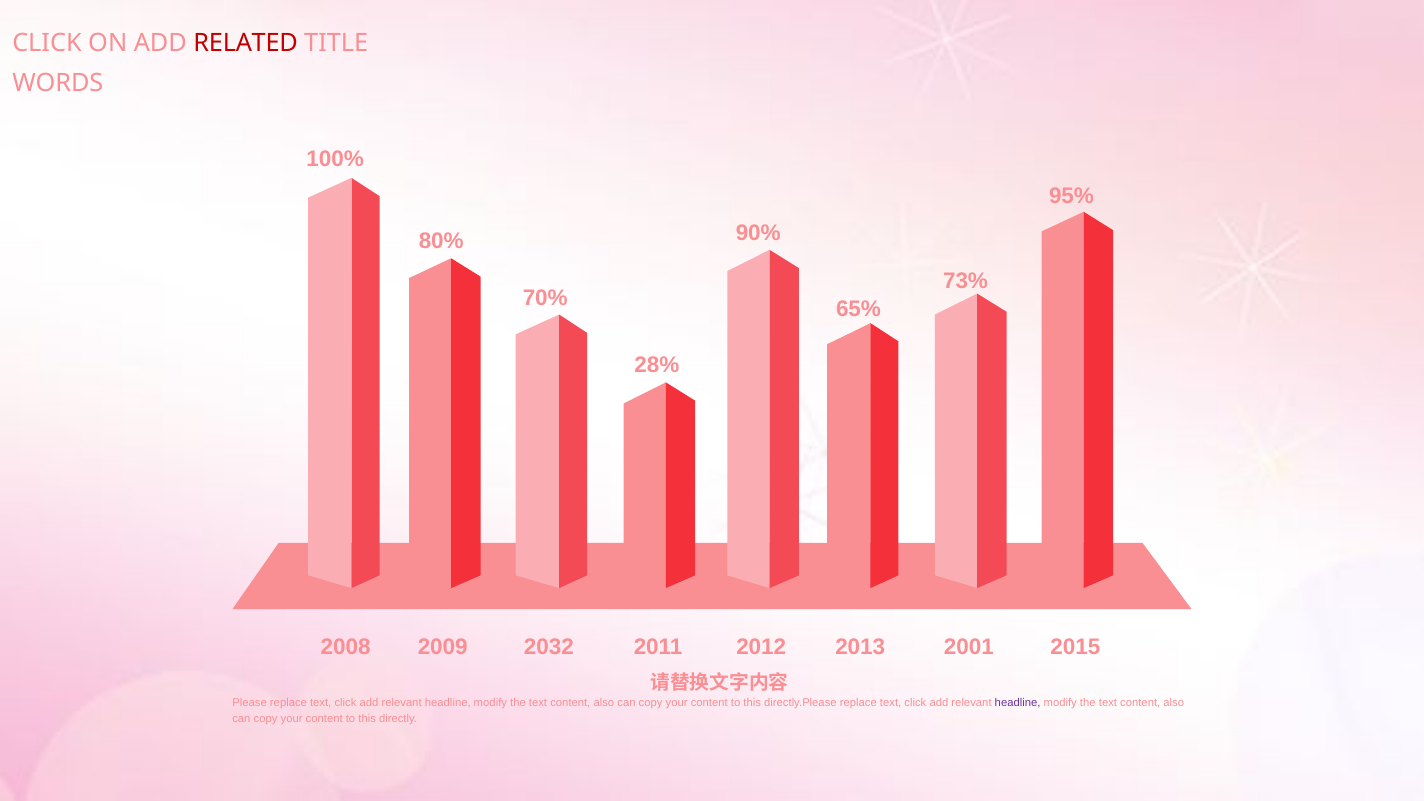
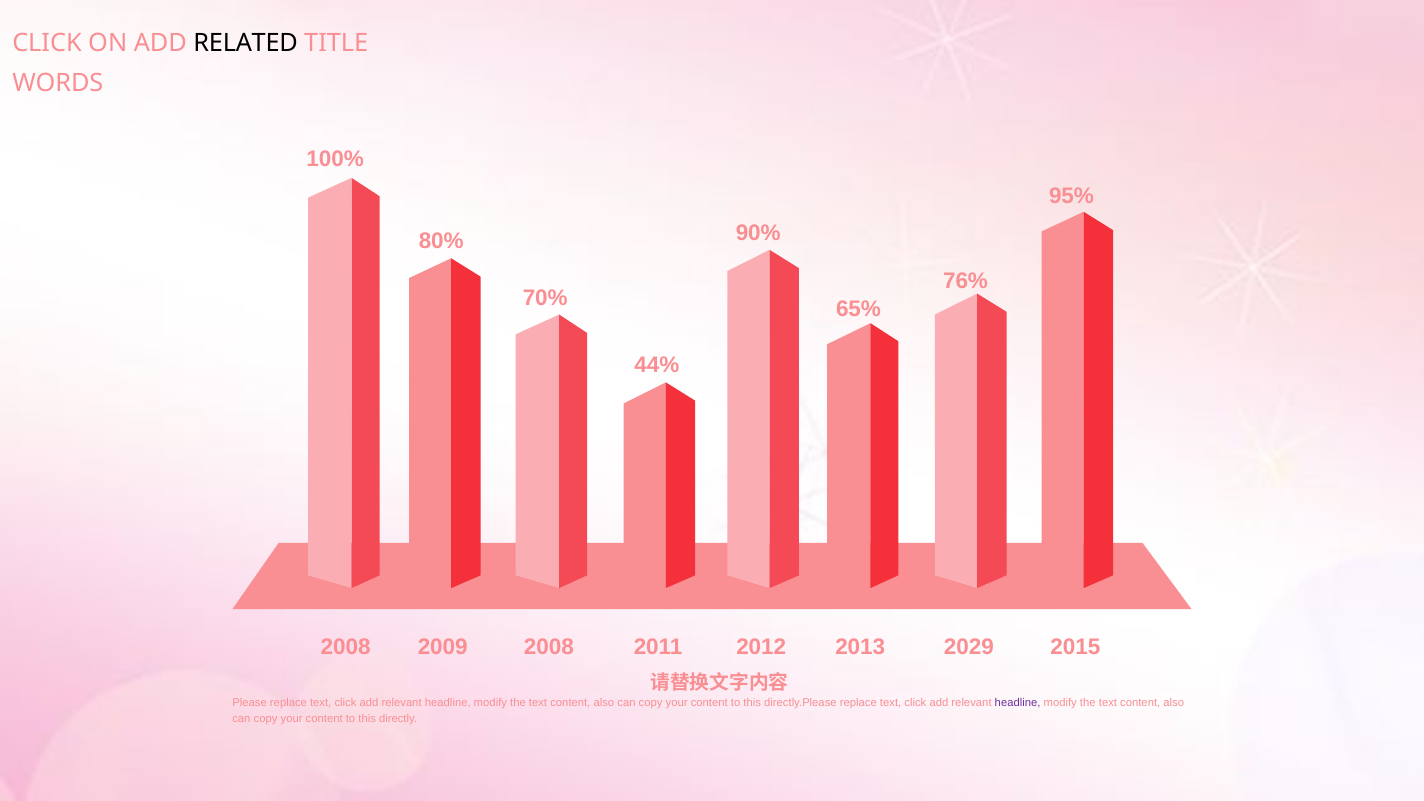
RELATED colour: red -> black (246, 43)
73%: 73% -> 76% (966, 281)
28%: 28% -> 44% (657, 365)
2032: 2032 -> 2008 (549, 647)
2001: 2001 -> 2029 (969, 647)
